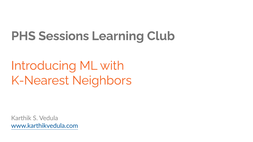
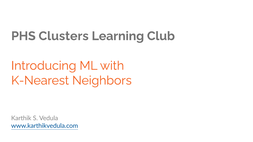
Sessions: Sessions -> Clusters (64, 36)
